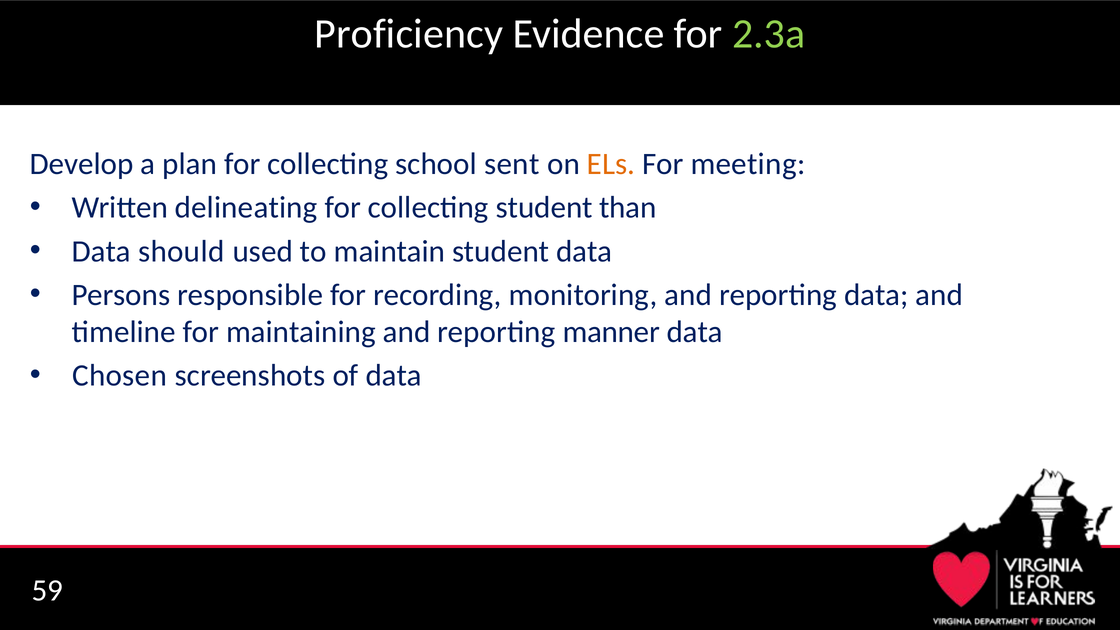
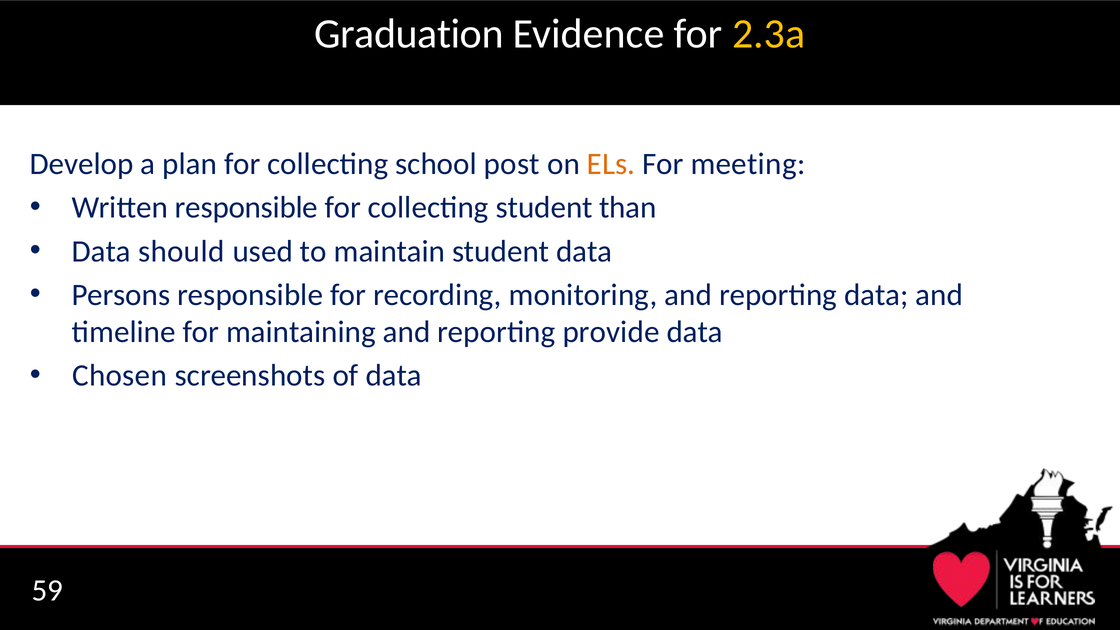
Proficiency: Proficiency -> Graduation (409, 34)
2.3a colour: light green -> yellow (769, 34)
sent: sent -> post (512, 164)
Written delineating: delineating -> responsible (246, 208)
manner: manner -> provide (611, 332)
